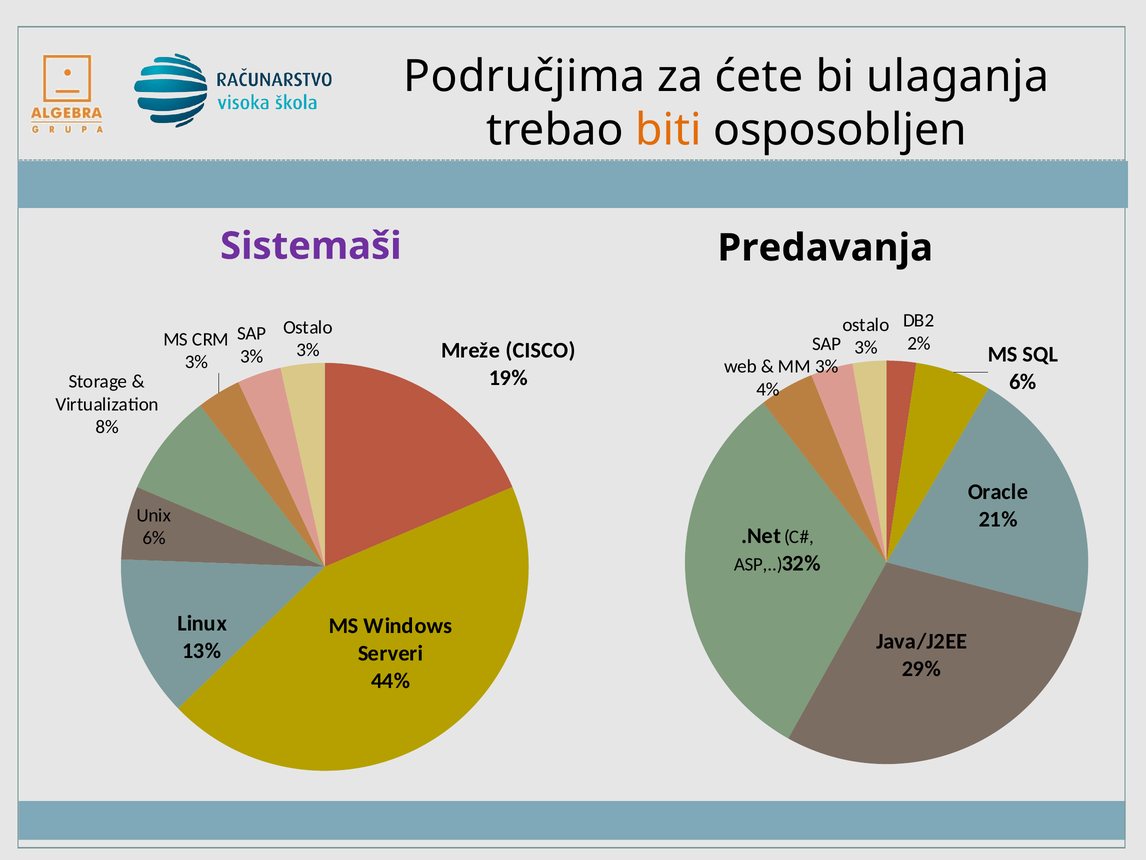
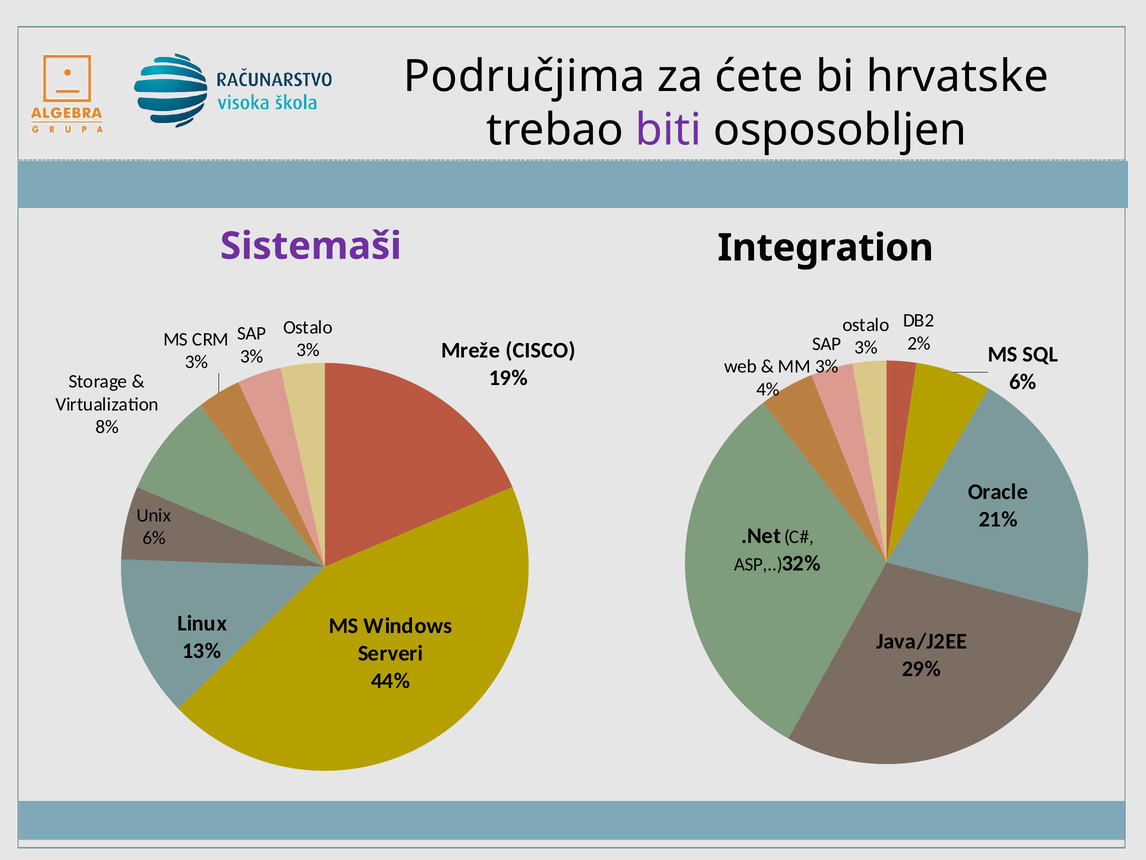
ulaganja: ulaganja -> hrvatske (958, 76)
biti colour: orange -> purple (668, 130)
Predavanja: Predavanja -> Integration (826, 248)
